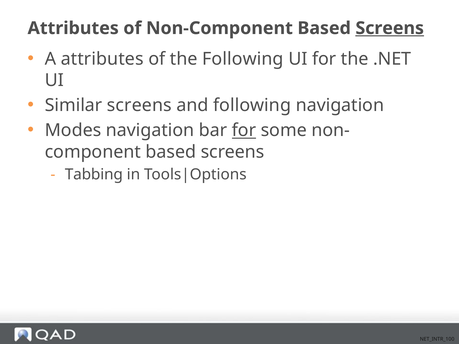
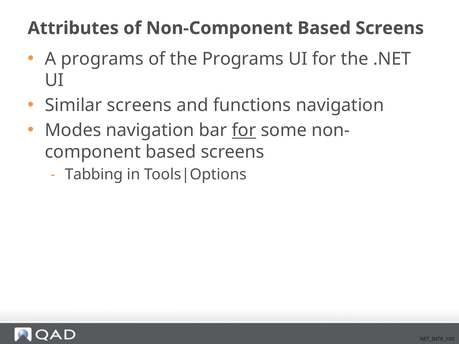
Screens underline: present -> none (390, 28)
A attributes: attributes -> programs (102, 59)
the Following: Following -> Programs (243, 59)
and following: following -> functions (252, 105)
